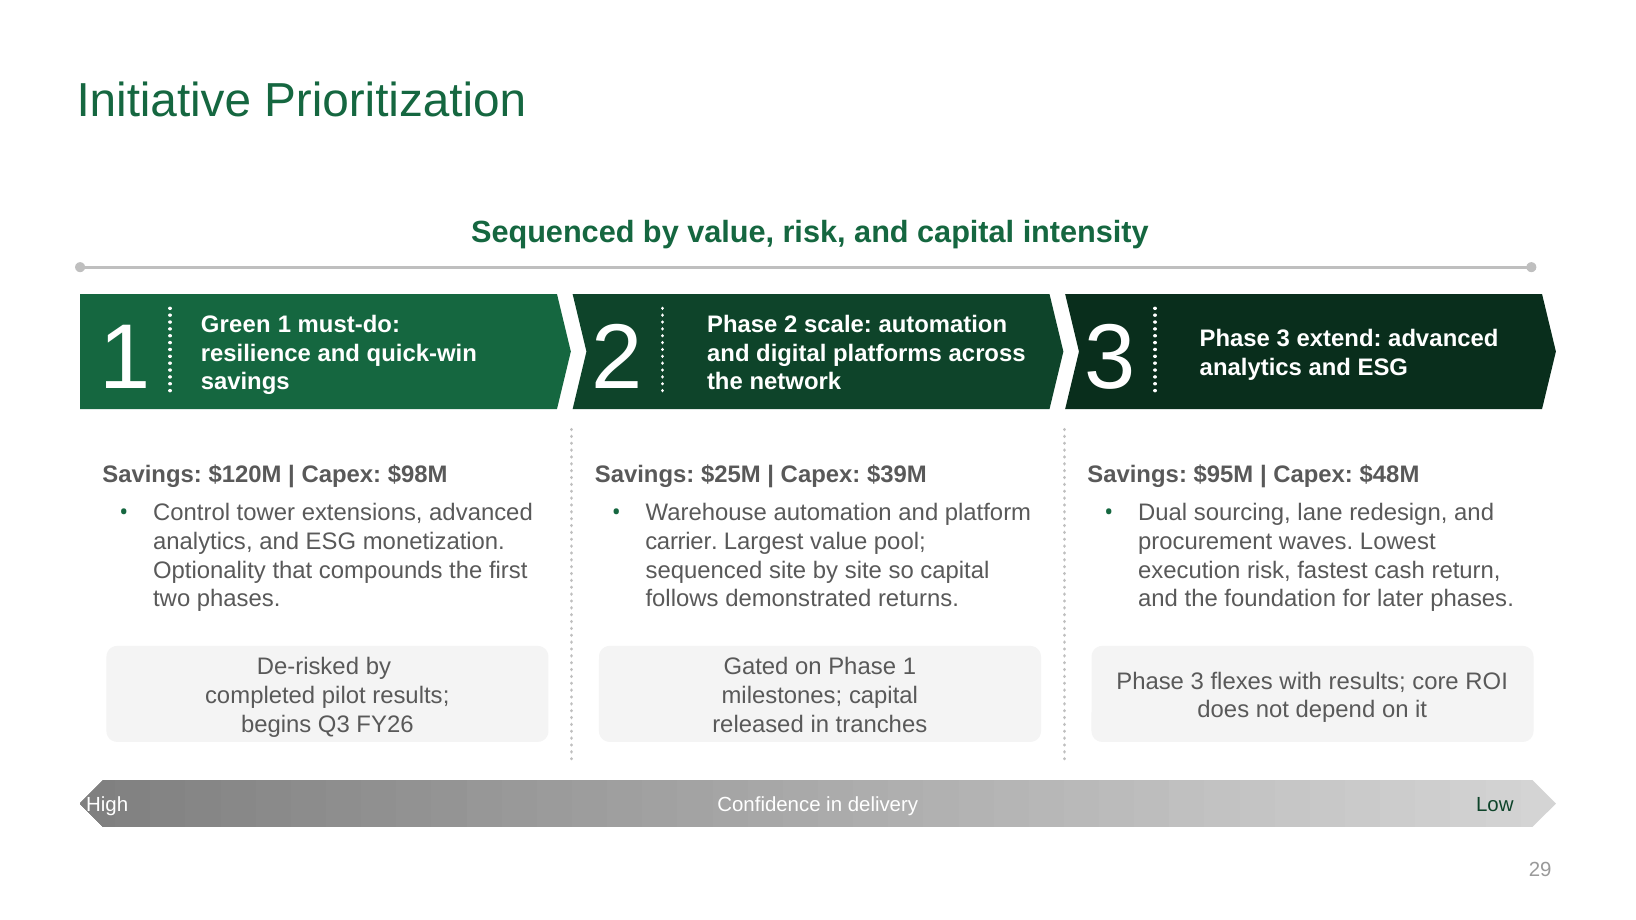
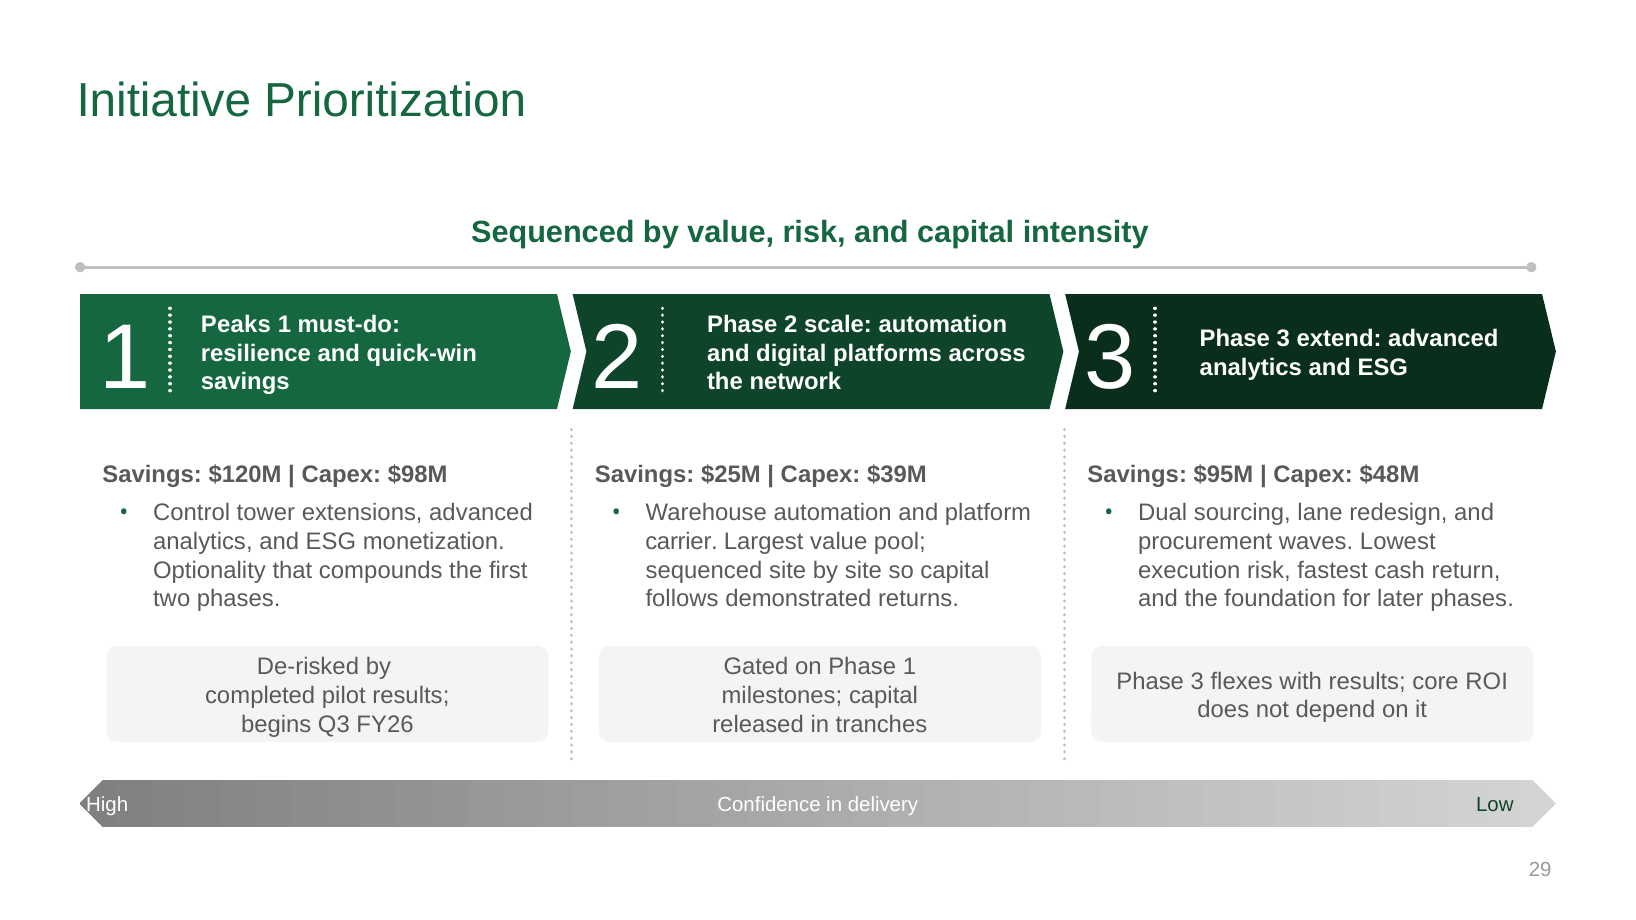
Green: Green -> Peaks (236, 325)
